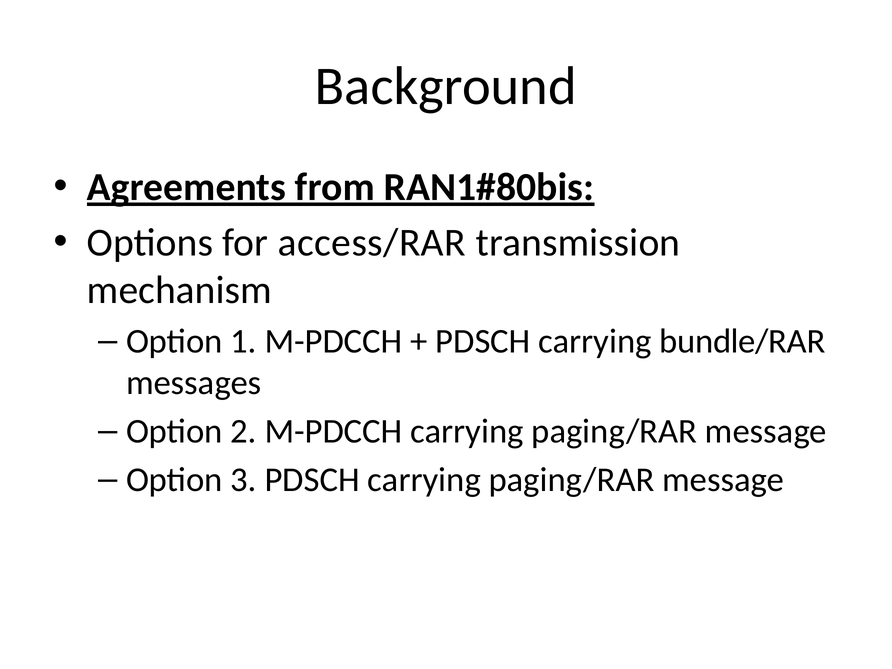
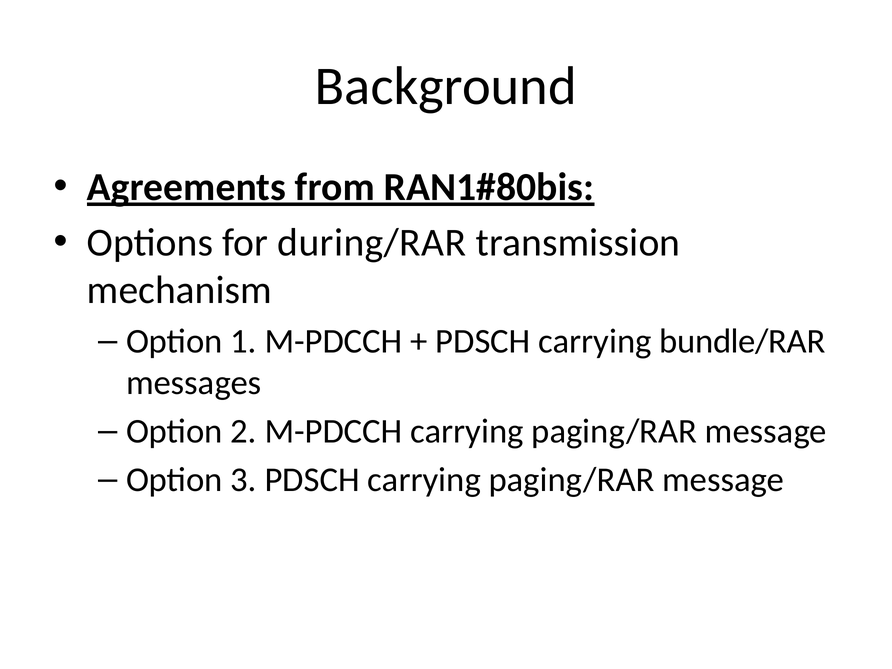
access/RAR: access/RAR -> during/RAR (372, 243)
